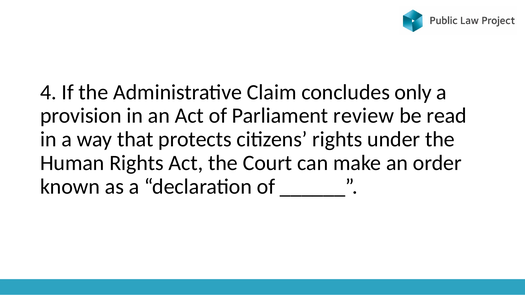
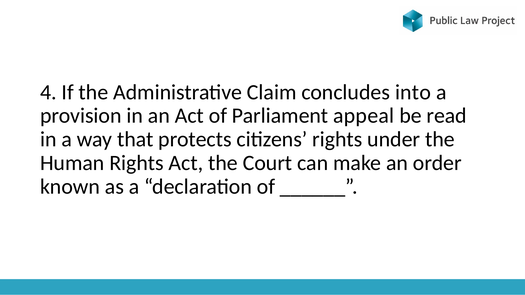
only: only -> into (413, 92)
review: review -> appeal (364, 116)
